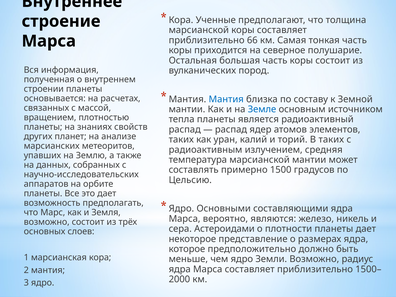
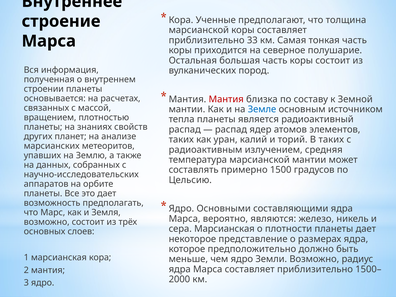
66: 66 -> 33 (252, 40)
Мантия colour: blue -> red (226, 99)
сера Астероидами: Астероидами -> Марсианская (224, 229)
